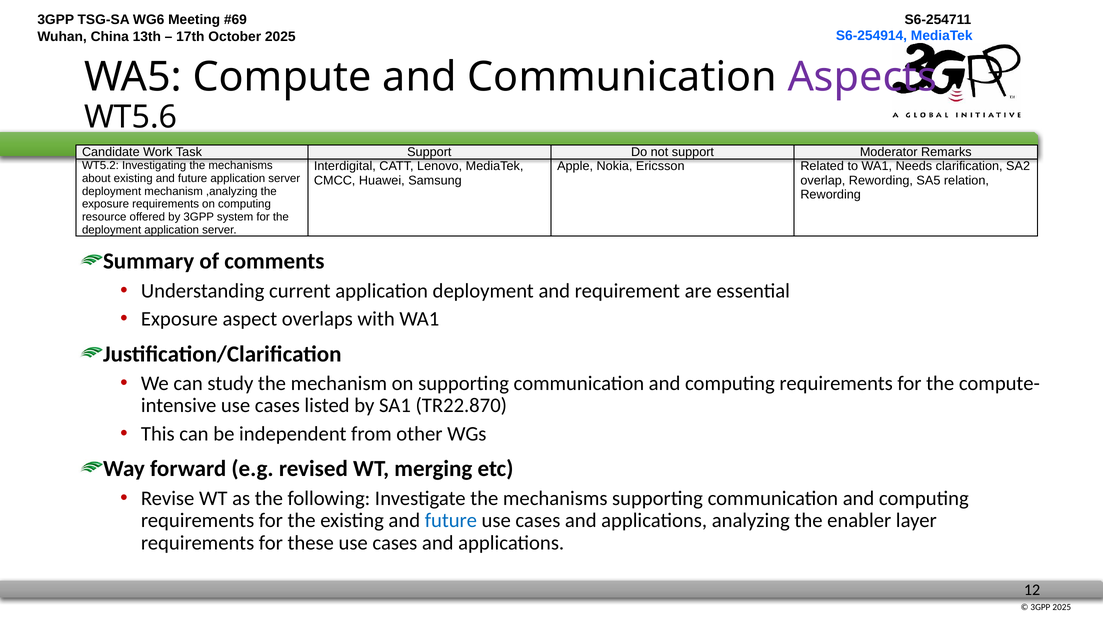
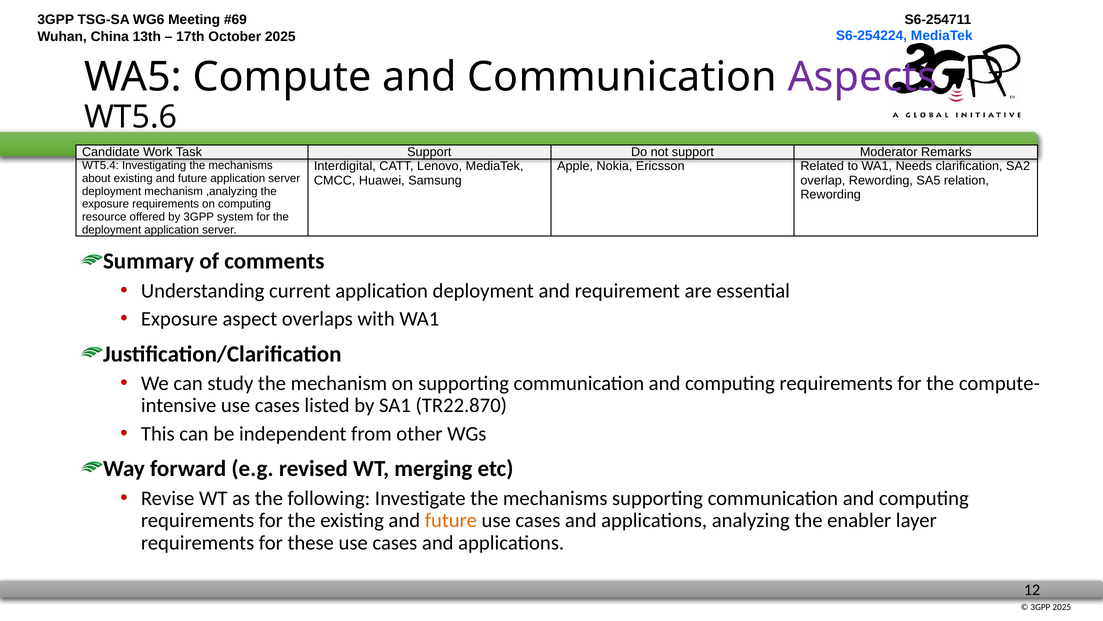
S6-254914: S6-254914 -> S6-254224 (872, 35)
WT5.2: WT5.2 -> WT5.4 (100, 165)
future colour: blue -> orange (451, 520)
